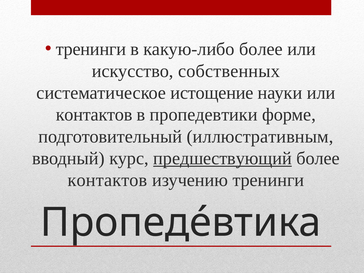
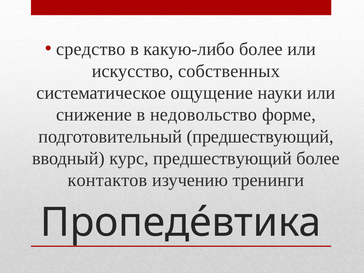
тренинги: тренинги -> средство (91, 49)
истощение: истощение -> ощущение (212, 93)
контактов: контактов -> снижение (94, 115)
пропедевтики: пропедевтики -> недовольство (204, 115)
подготовительный иллюстративным: иллюстративным -> предшествующий (260, 137)
предшествующий underline: present -> none (223, 158)
